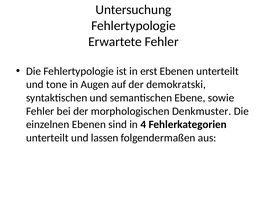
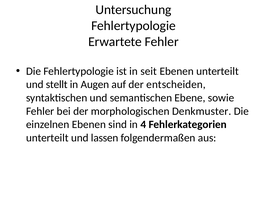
erst: erst -> seit (149, 71)
tone: tone -> stellt (57, 85)
demokratski: demokratski -> entscheiden (176, 85)
